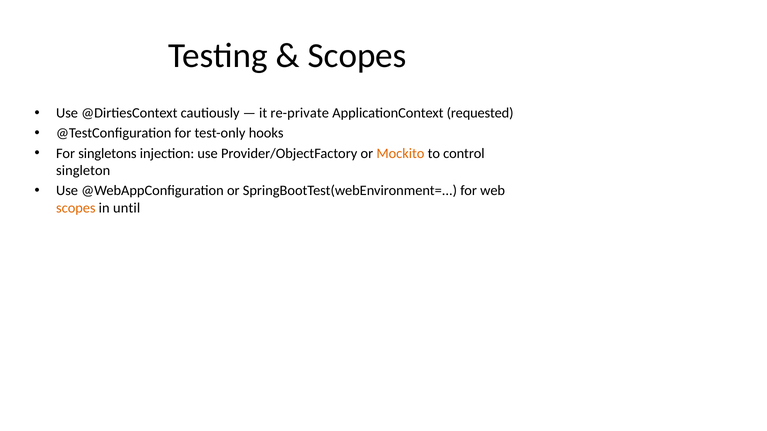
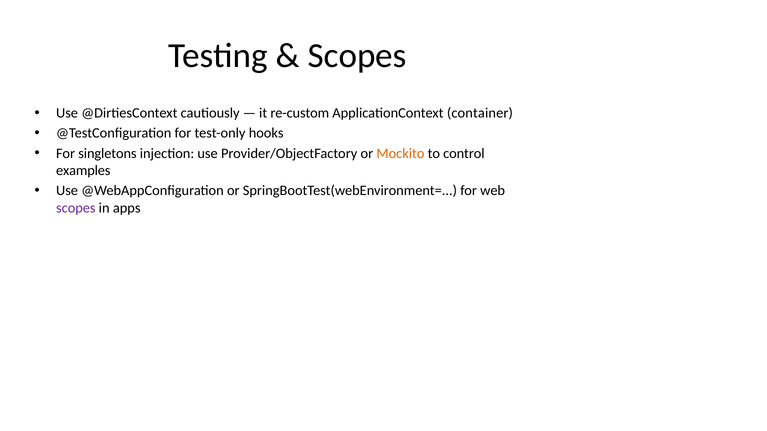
re-private: re-private -> re-custom (300, 113)
requested: requested -> container (480, 113)
singleton: singleton -> examples (83, 171)
scopes colour: orange -> purple (76, 208)
until: until -> apps (127, 208)
